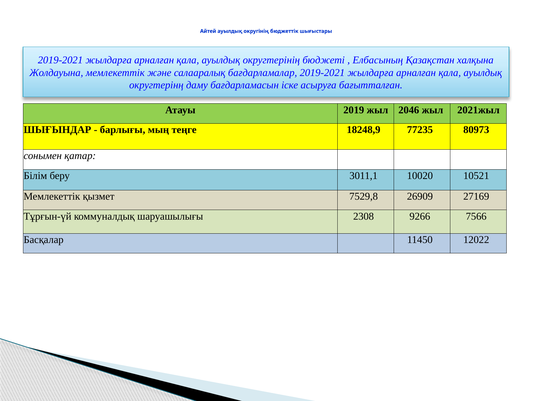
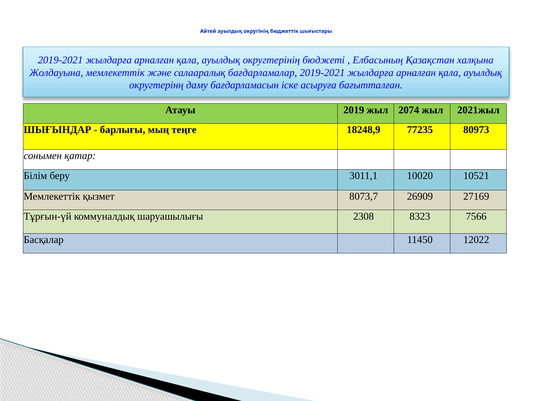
2046: 2046 -> 2074 (409, 110)
7529,8: 7529,8 -> 8073,7 (364, 196)
9266: 9266 -> 8323 (420, 216)
